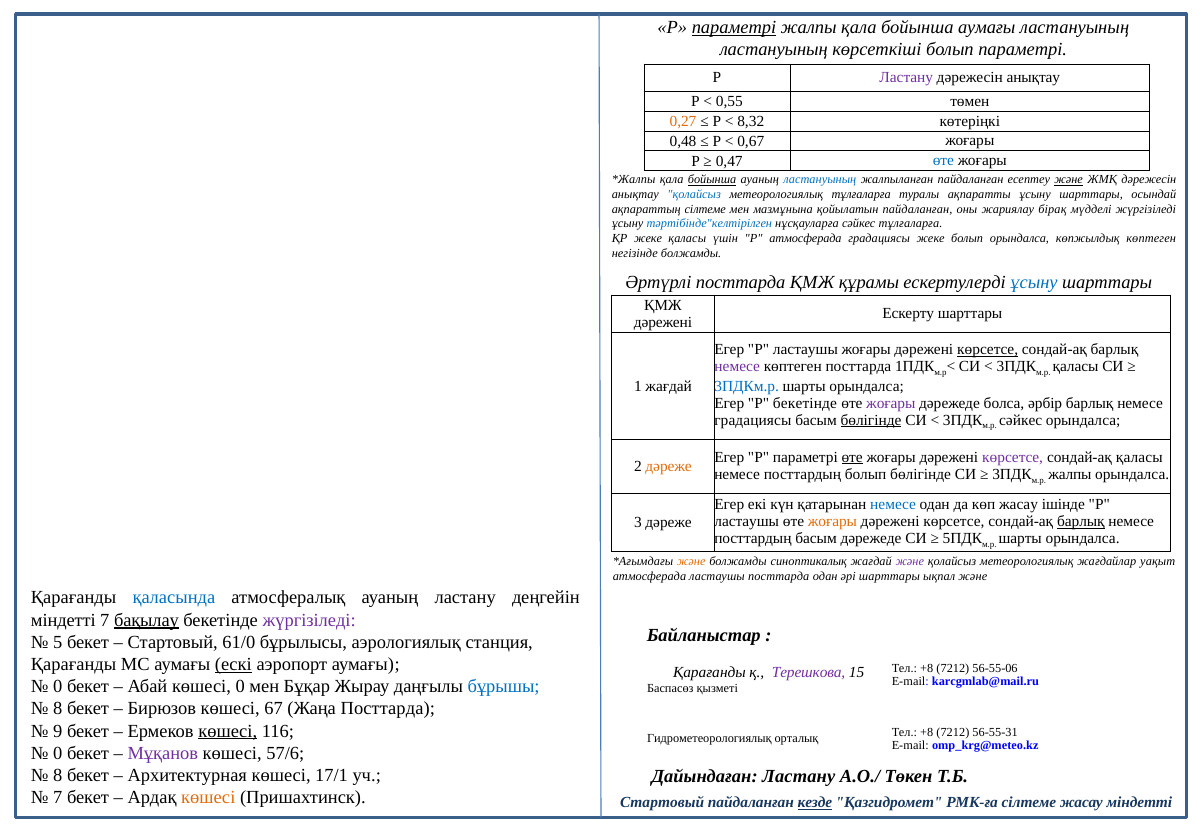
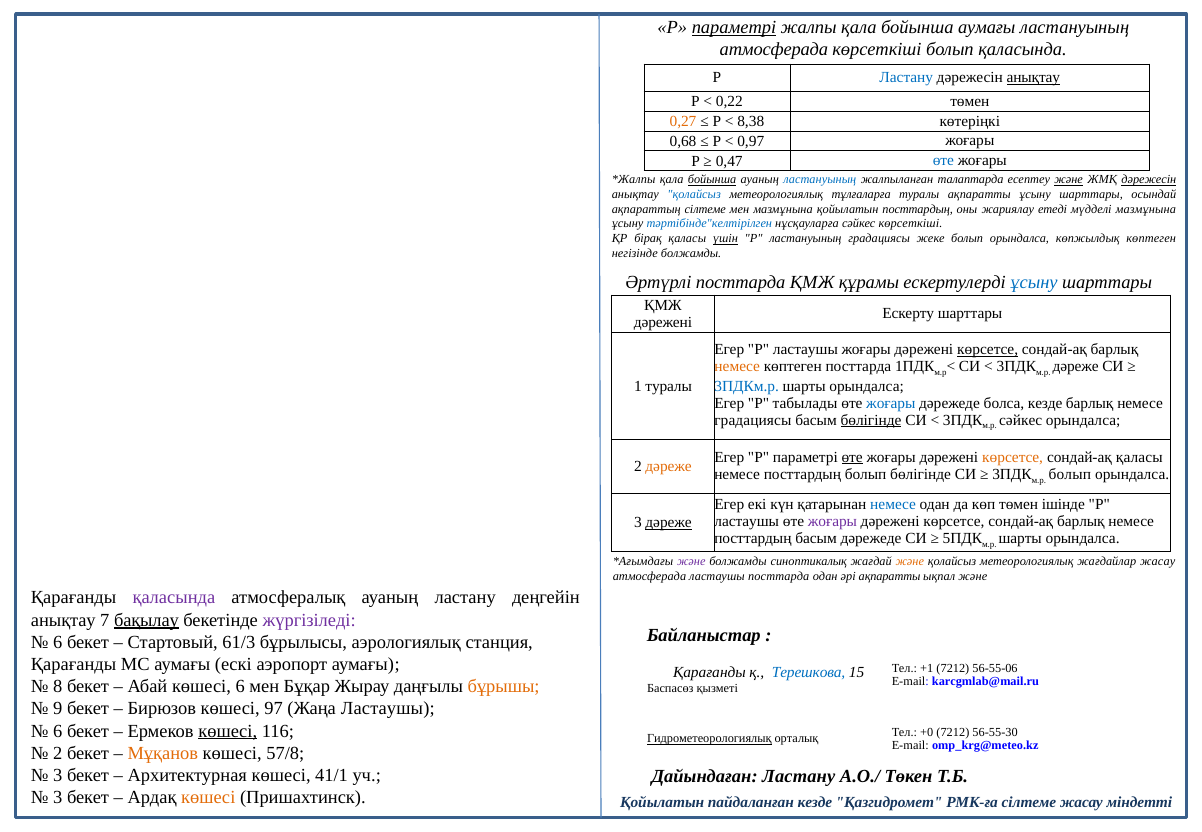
ластануының: ластануының -> атмосферада (774, 49)
болып параметрі: параметрі -> қаласында (1023, 49)
Ластану colour: purple -> blue (906, 78)
анықтау underline: none -> present (1033, 78)
0,55: 0,55 -> 0,22 (729, 102)
8,32: 8,32 -> 8,38 (751, 122)
0,48: 0,48 -> 0,68 (683, 141)
0,67: 0,67 -> 0,97 (751, 141)
жалпыланған пайдаланған: пайдаланған -> талаптарда (971, 180)
дәрежесін underline: none -> present (1149, 180)
қойылатын пайдаланған: пайдаланған -> посттардың (918, 209)
бірақ: бірақ -> етеді (1053, 209)
мүдделі жүргізіледі: жүргізіледі -> мазмұнына (1146, 209)
сәйкес тұлғаларға: тұлғаларға -> көрсеткіші (910, 224)
ҚР жеке: жеке -> бірақ (648, 239)
үшін underline: none -> present (725, 239)
Р атмосферада: атмосферада -> ластануының (805, 239)
немесе colour: purple -> orange (737, 367)
қаласы: қаласы -> дәреже (1076, 367)
1 жағдай: жағдай -> туралы (669, 386)
P бекетінде: бекетінде -> табылады (805, 403)
жоғары colour: purple -> blue (891, 403)
болса әрбір: әрбір -> кезде (1045, 403)
көрсетсе colour: purple -> orange (1013, 457)
жалпы: жалпы -> болып (1070, 474)
көп жасау: жасау -> төмен (1019, 505)
жоғары colour: orange -> purple (832, 522)
барлық underline: present -> none (1081, 522)
дәреже underline: none -> present (669, 523)
және colour: orange -> purple (691, 562)
және colour: purple -> orange (910, 562)
жағдайлар уақыт: уақыт -> жасау (1158, 562)
әрі шарттары: шарттары -> ақпаратты (890, 576)
қаласында colour: blue -> purple (174, 598)
міндетті: міндетті -> анықтау (63, 620)
5: 5 -> 6 (58, 642)
61/0: 61/0 -> 61/3 (239, 642)
ескі underline: present -> none (233, 665)
+8: +8 -> +1 (927, 668)
Терешкова colour: purple -> blue (809, 672)
0: 0 -> 8 (58, 687)
көшесі 0: 0 -> 6 (240, 687)
бұрышы colour: blue -> orange (504, 687)
8: 8 -> 9 (58, 709)
67: 67 -> 97 (274, 709)
Жаңа Посттарда: Посттарда -> Ластаушы (388, 709)
9: 9 -> 6 (58, 731)
+8: +8 -> +0 (927, 732)
56-55-31: 56-55-31 -> 56-55-30 (995, 732)
Гидрометеорологиялық underline: none -> present (709, 739)
0: 0 -> 2 (58, 753)
Мұқанов colour: purple -> orange (163, 753)
57/6: 57/6 -> 57/8 (285, 753)
8: 8 -> 3 (58, 776)
17/1: 17/1 -> 41/1 (332, 776)
7: 7 -> 3 (58, 798)
Стартовый: Стартовый -> Қойылатын (662, 803)
кезде underline: present -> none (815, 803)
